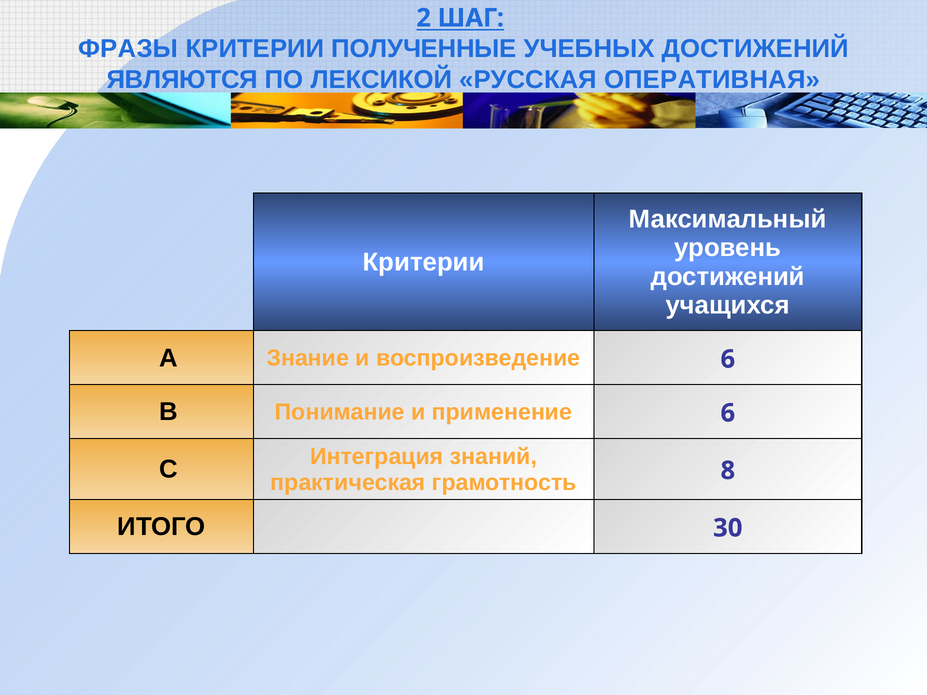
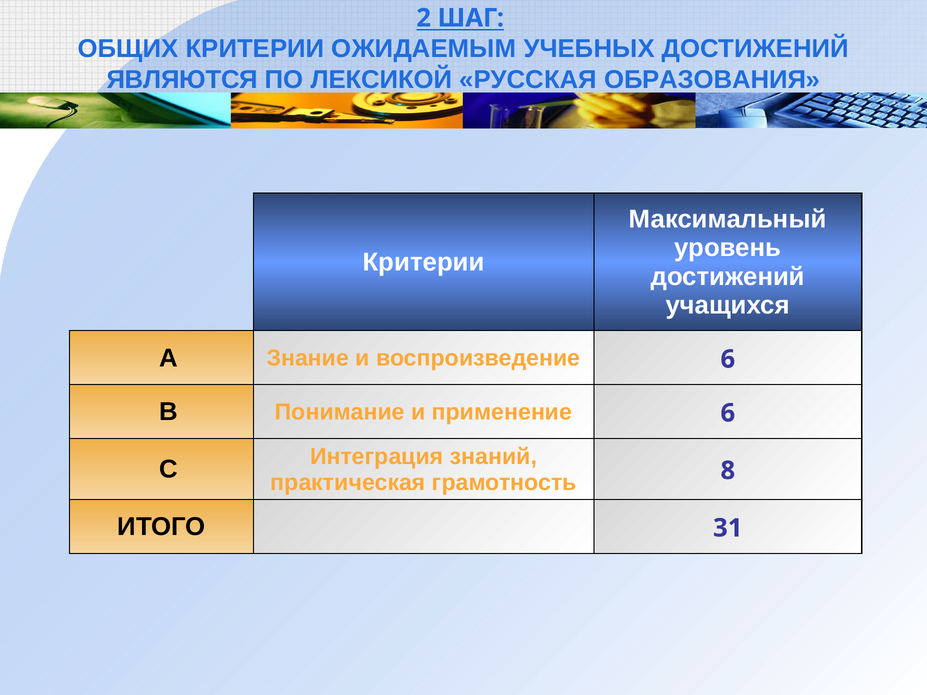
ФРАЗЫ: ФРАЗЫ -> ОБЩИХ (128, 49)
ПОЛУЧЕННЫЕ: ПОЛУЧЕННЫЕ -> ОЖИДАЕМЫМ (424, 49)
ОПЕРАТИВНАЯ: ОПЕРАТИВНАЯ -> ОБРАЗОВАНИЯ (712, 80)
30: 30 -> 31 (728, 528)
